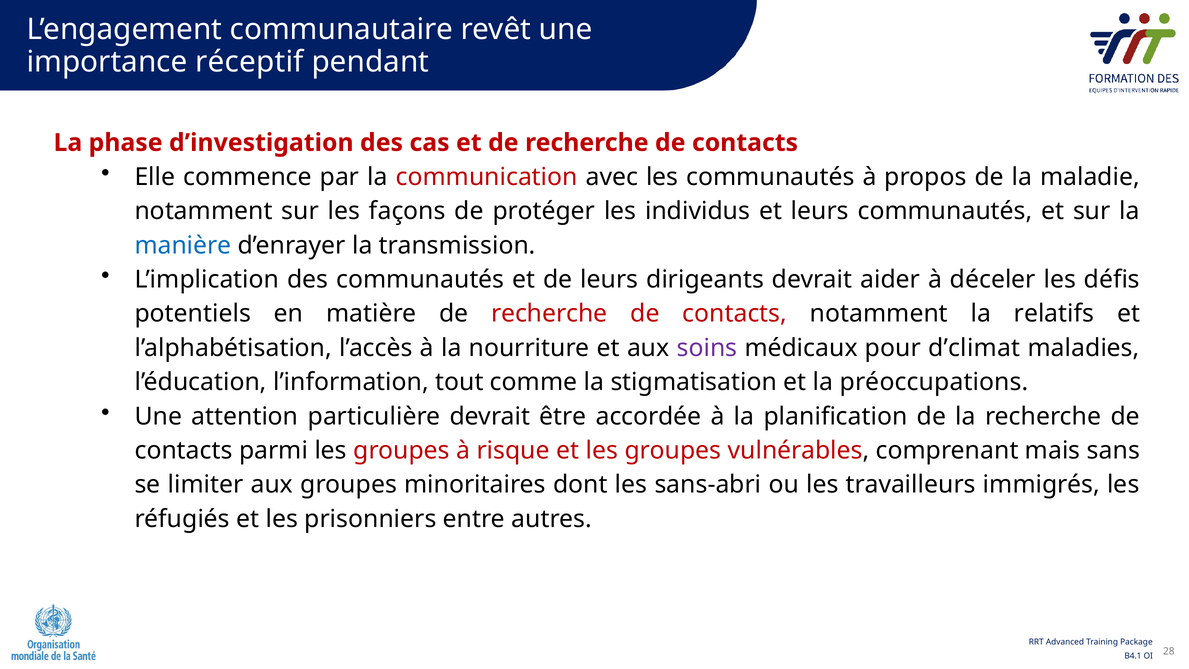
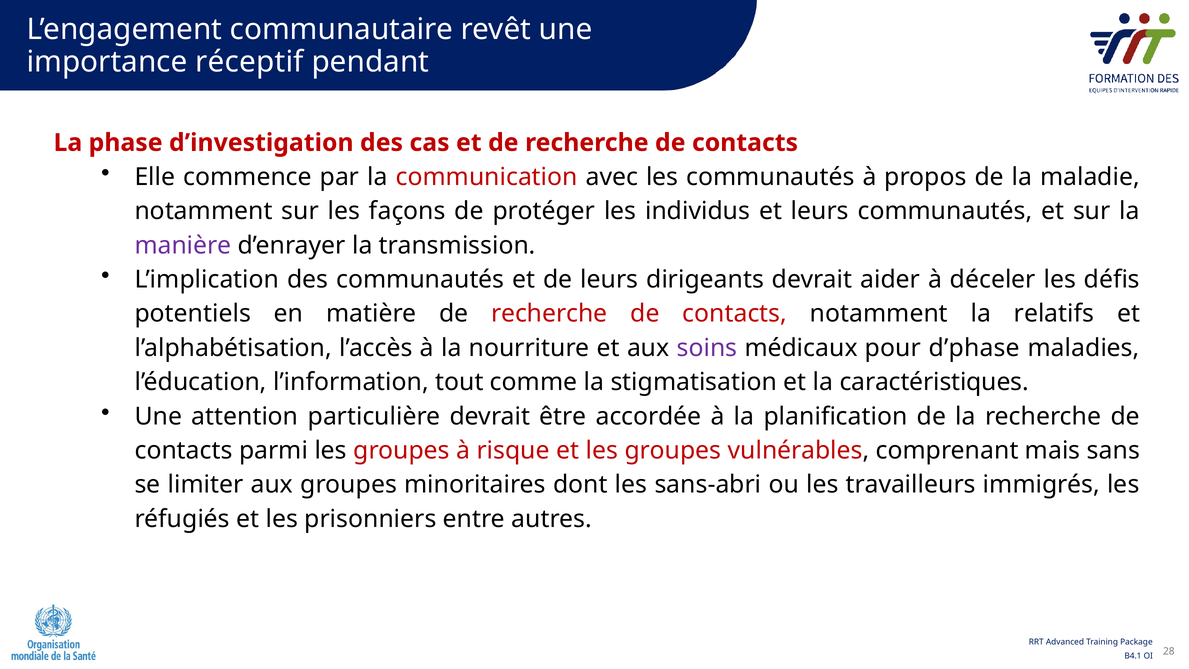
manière colour: blue -> purple (183, 245)
d’climat: d’climat -> d’phase (974, 348)
préoccupations: préoccupations -> caractéristiques (934, 382)
